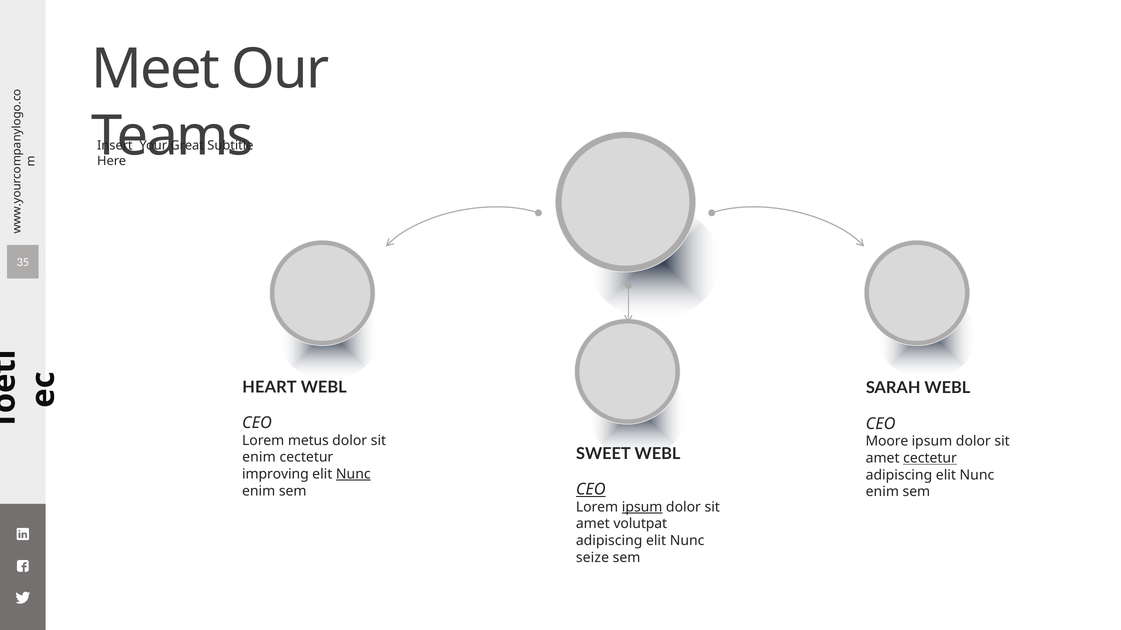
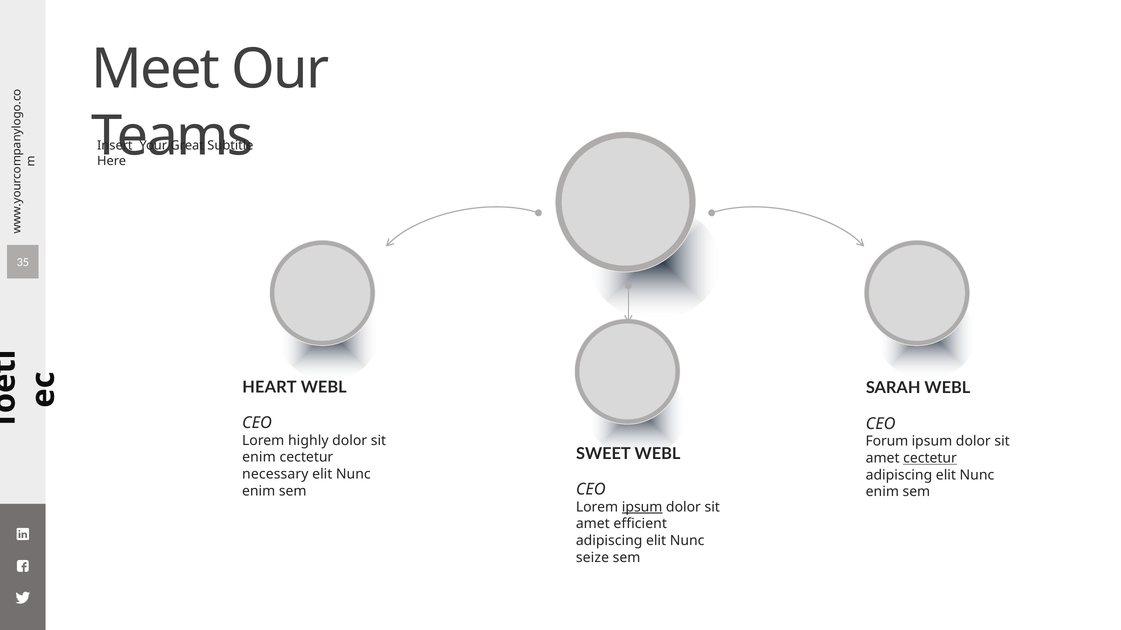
metus: metus -> highly (308, 441)
Moore: Moore -> Forum (887, 442)
improving: improving -> necessary (275, 475)
Nunc underline: present -> none (353, 475)
CEO underline: present -> none (591, 490)
volutpat: volutpat -> efficient (640, 524)
